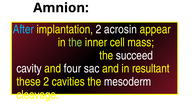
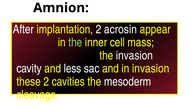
After colour: light blue -> white (23, 29)
the succeed: succeed -> invasion (134, 56)
four: four -> less (72, 69)
in resultant: resultant -> invasion (151, 69)
